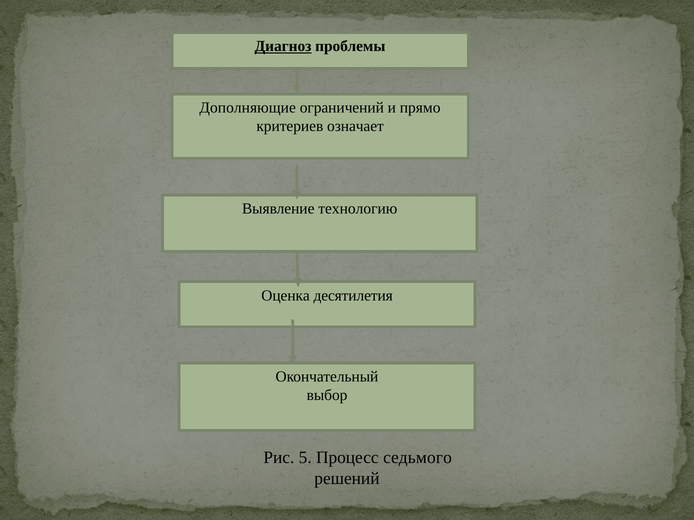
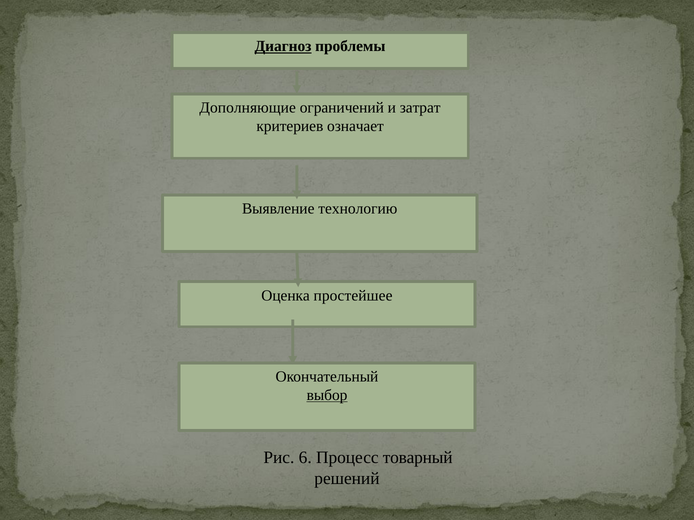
прямо: прямо -> затрат (420, 108)
десятилетия: десятилетия -> простейшее (353, 296)
выбор underline: none -> present (327, 396)
5: 5 -> 6 (305, 458)
седьмого: седьмого -> товарный (418, 458)
